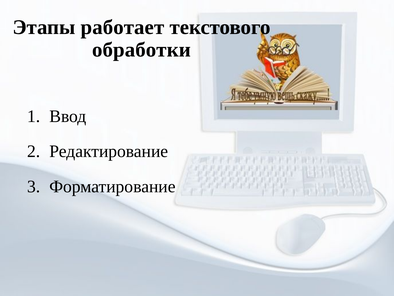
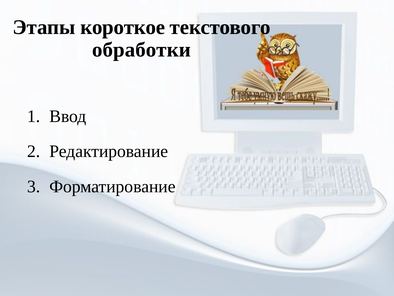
работает: работает -> короткое (123, 27)
